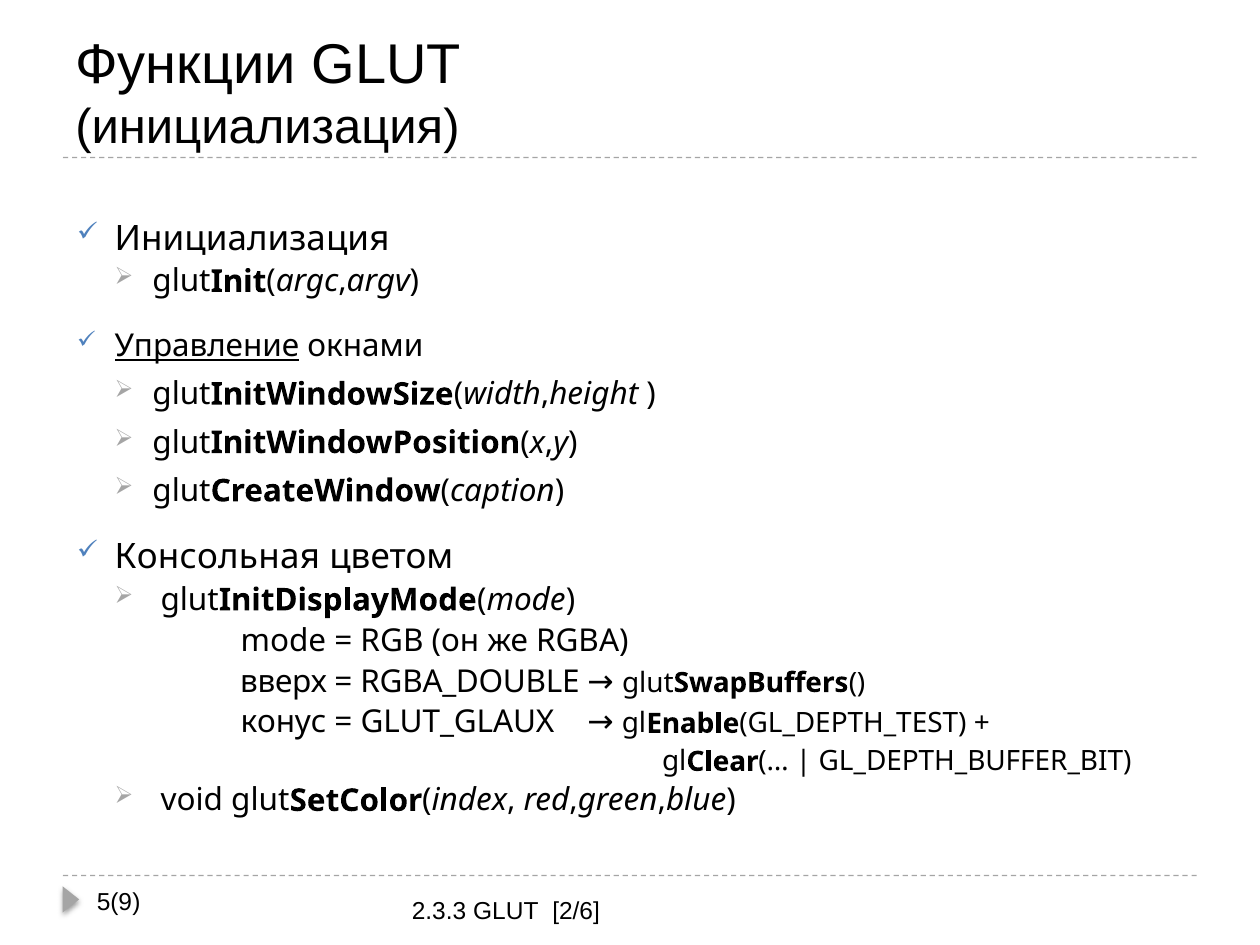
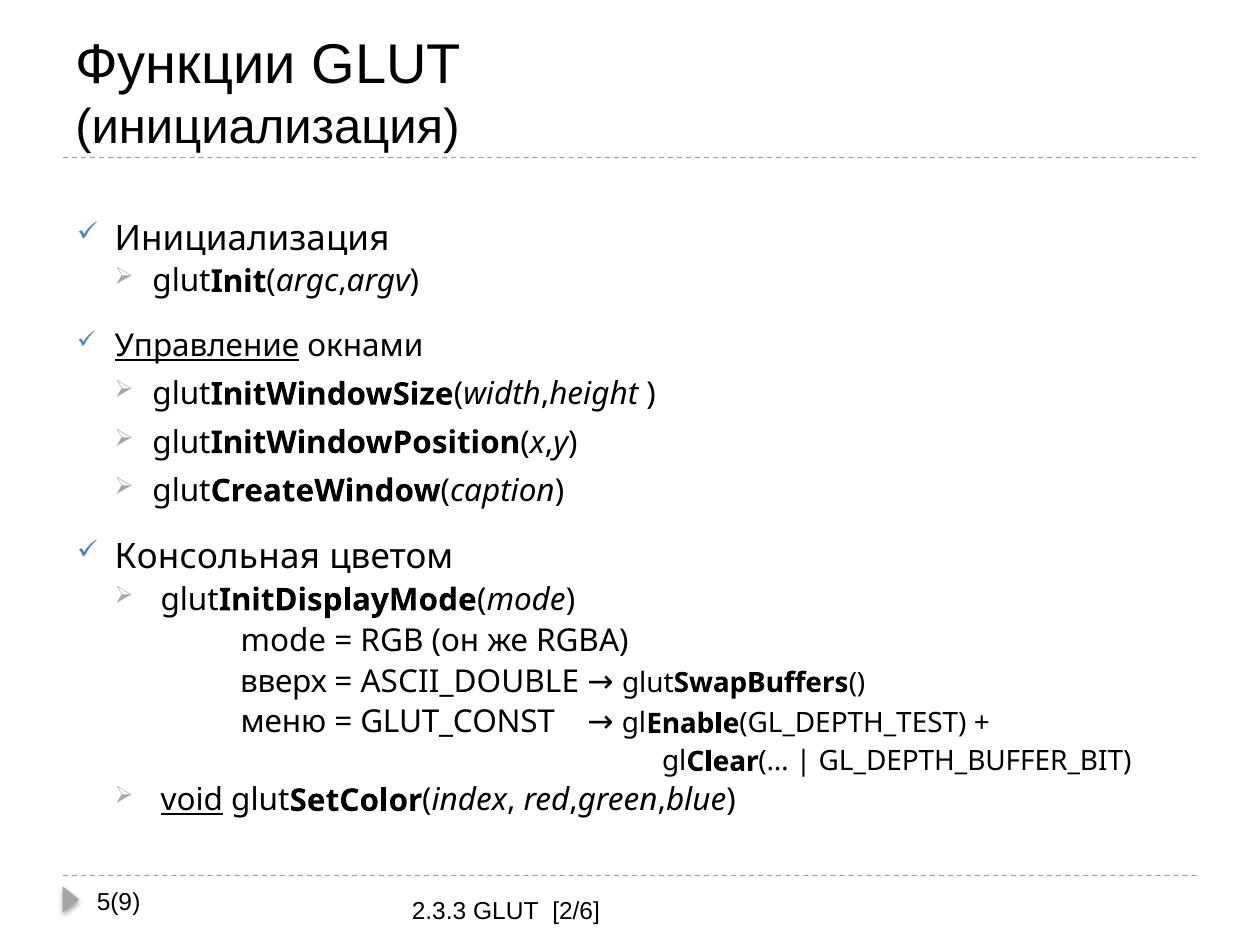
RGBA_DOUBLE: RGBA_DOUBLE -> ASCII_DOUBLE (470, 682)
конус: конус -> меню (283, 722)
GLUT_GLAUX: GLUT_GLAUX -> GLUT_CONST (458, 722)
void underline: none -> present (192, 801)
